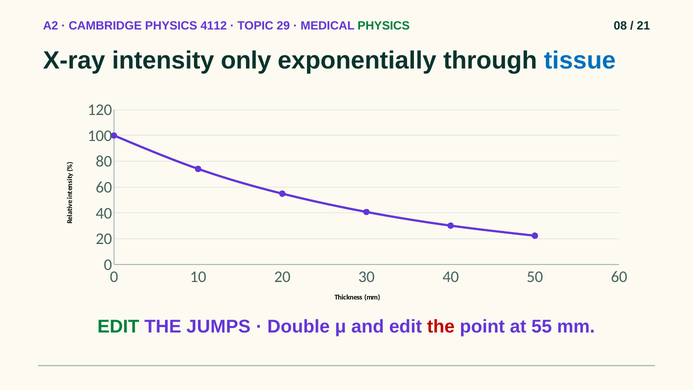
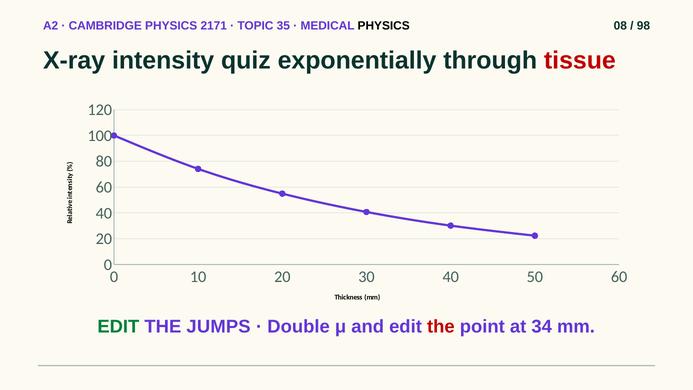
4112: 4112 -> 2171 (214, 26)
29: 29 -> 35 (283, 26)
PHYSICS colour: green -> black (384, 26)
21: 21 -> 98 (643, 26)
only: only -> quiz (246, 60)
tissue colour: blue -> red (580, 60)
55: 55 -> 34 (542, 327)
